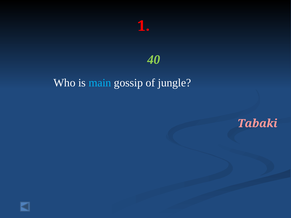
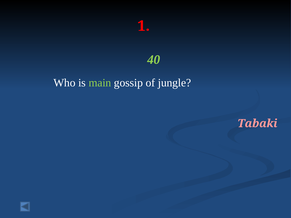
main colour: light blue -> light green (100, 83)
